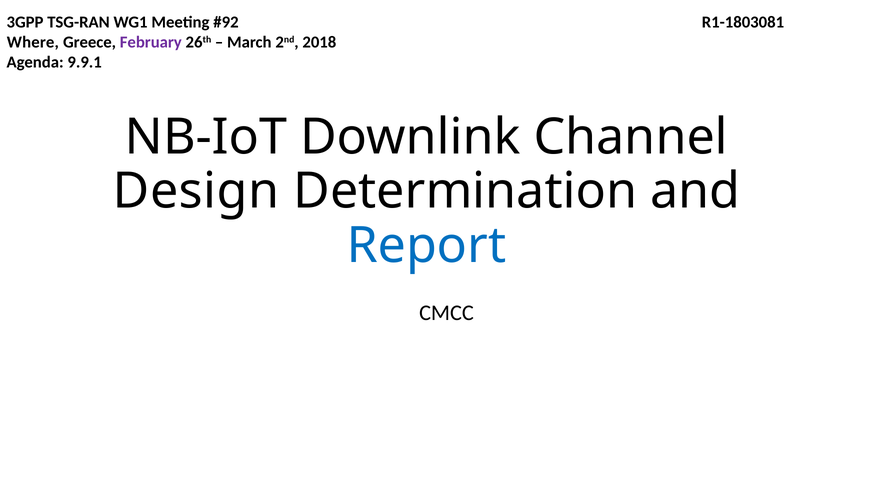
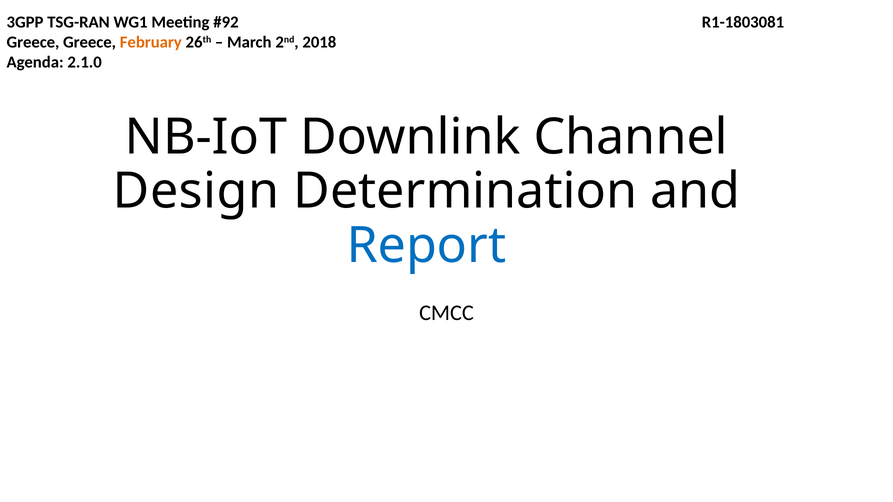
Where: Where -> Greece (33, 42)
February colour: purple -> orange (151, 42)
9.9.1: 9.9.1 -> 2.1.0 (85, 63)
